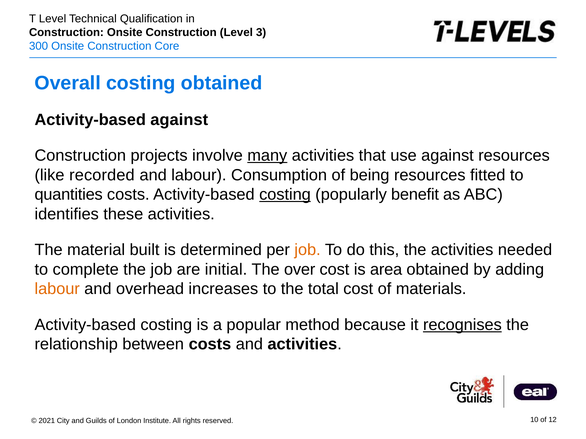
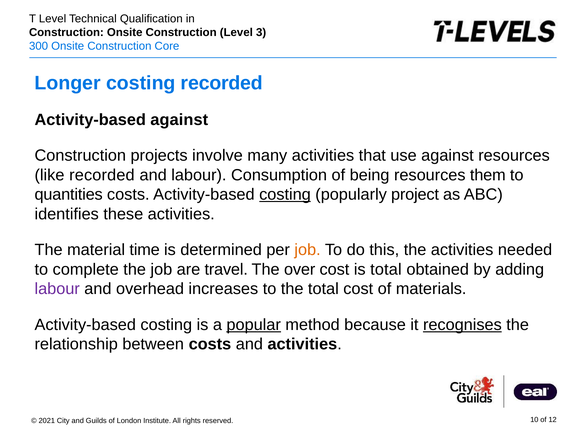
Overall: Overall -> Longer (68, 83)
costing obtained: obtained -> recorded (222, 83)
many underline: present -> none (267, 156)
fitted: fitted -> them (488, 175)
benefit: benefit -> project (415, 195)
built: built -> time (145, 250)
initial: initial -> travel (226, 270)
is area: area -> total (386, 270)
labour colour: orange -> purple (57, 289)
popular underline: none -> present (254, 325)
